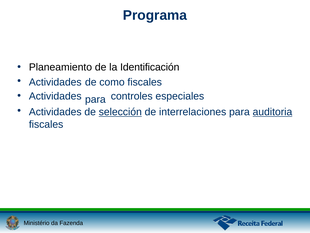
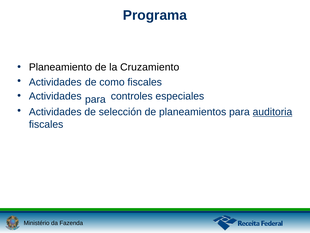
Identificación: Identificación -> Cruzamiento (150, 67)
selección underline: present -> none (120, 112)
interrelaciones: interrelaciones -> planeamientos (193, 112)
